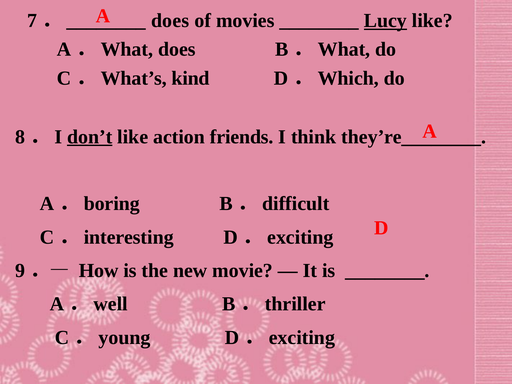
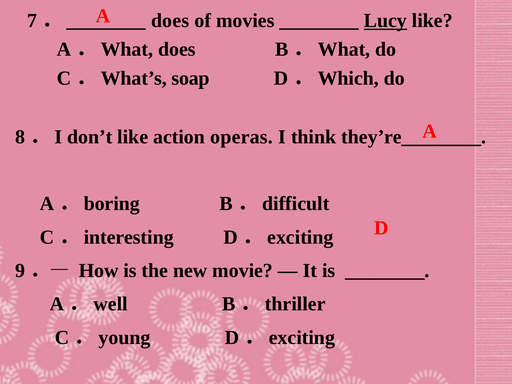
kind: kind -> soap (191, 78)
don’t underline: present -> none (90, 137)
friends: friends -> operas (242, 137)
